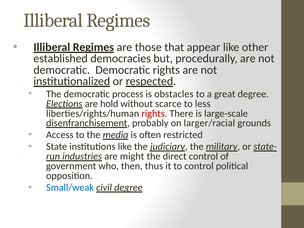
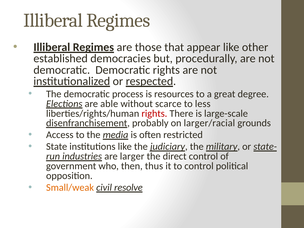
obstacles: obstacles -> resources (174, 94)
hold: hold -> able (109, 104)
might: might -> larger (132, 156)
Small/weak colour: blue -> orange (70, 188)
civil degree: degree -> resolve (128, 188)
